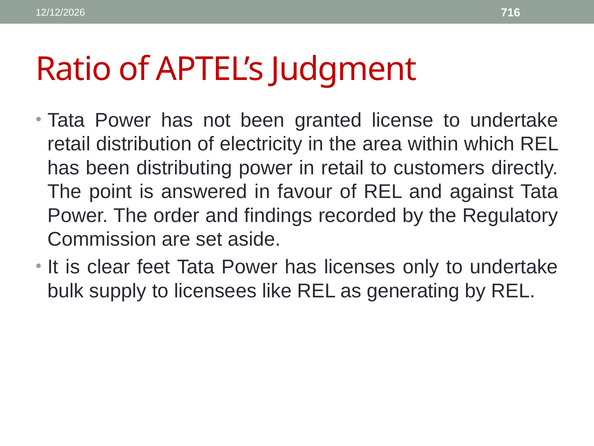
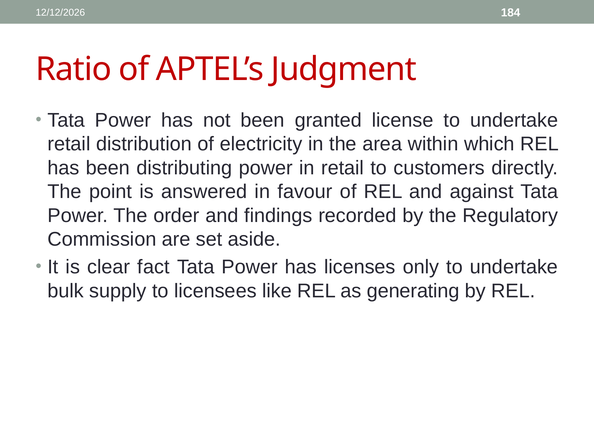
716: 716 -> 184 (511, 13)
feet: feet -> fact (154, 267)
